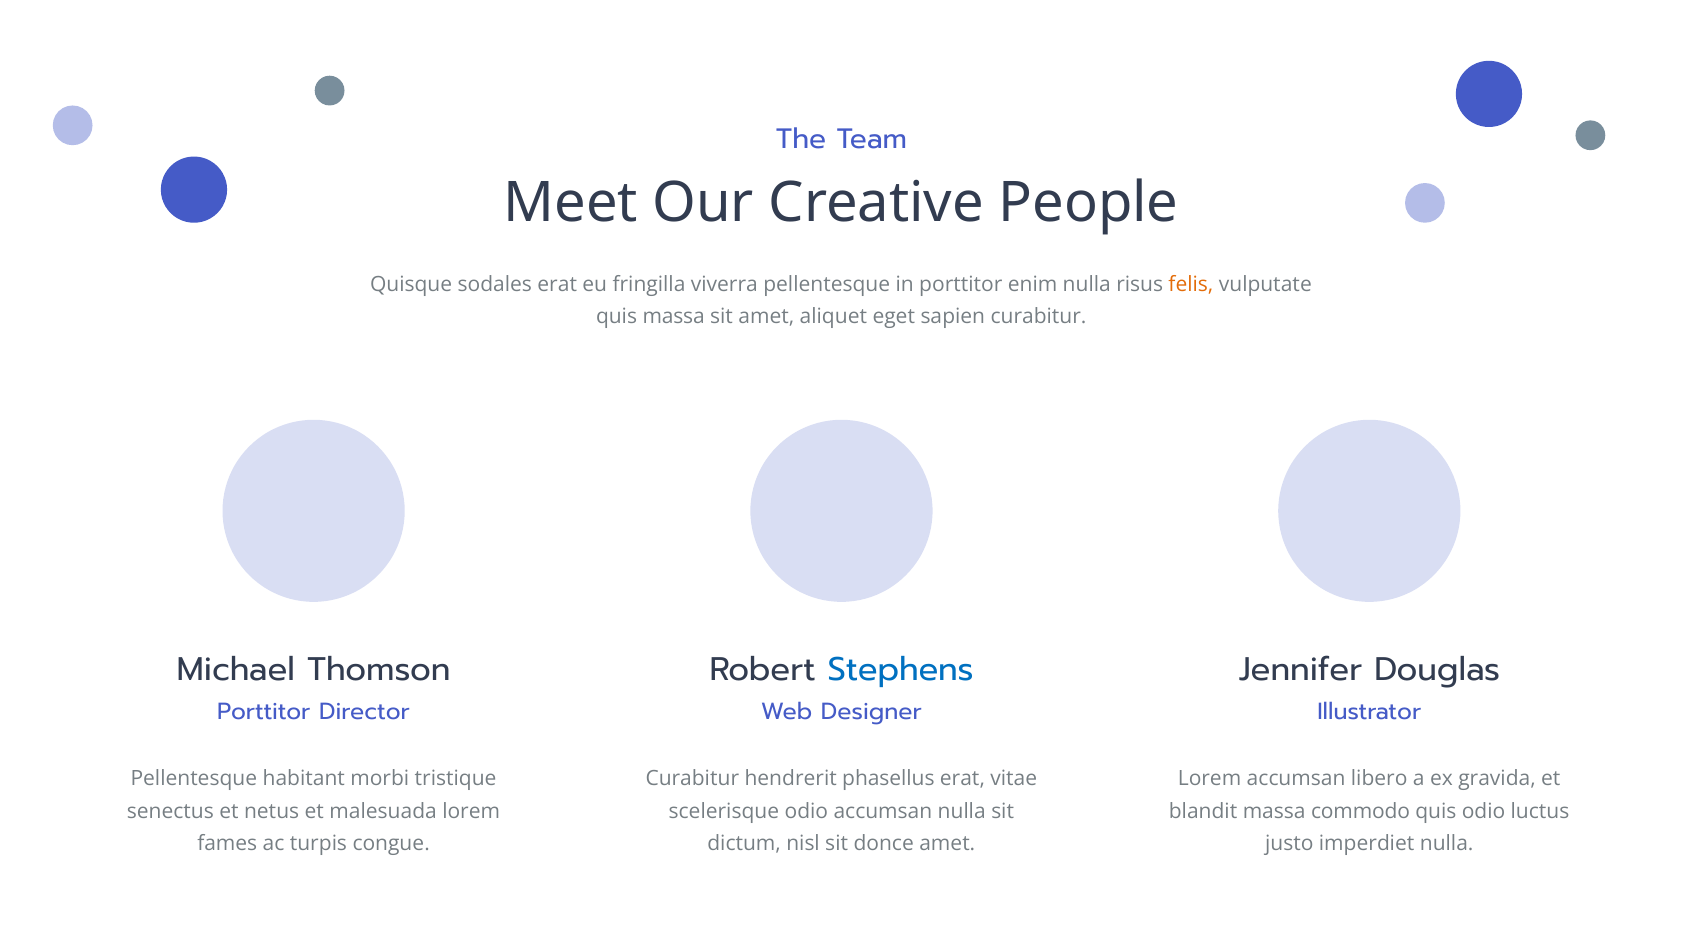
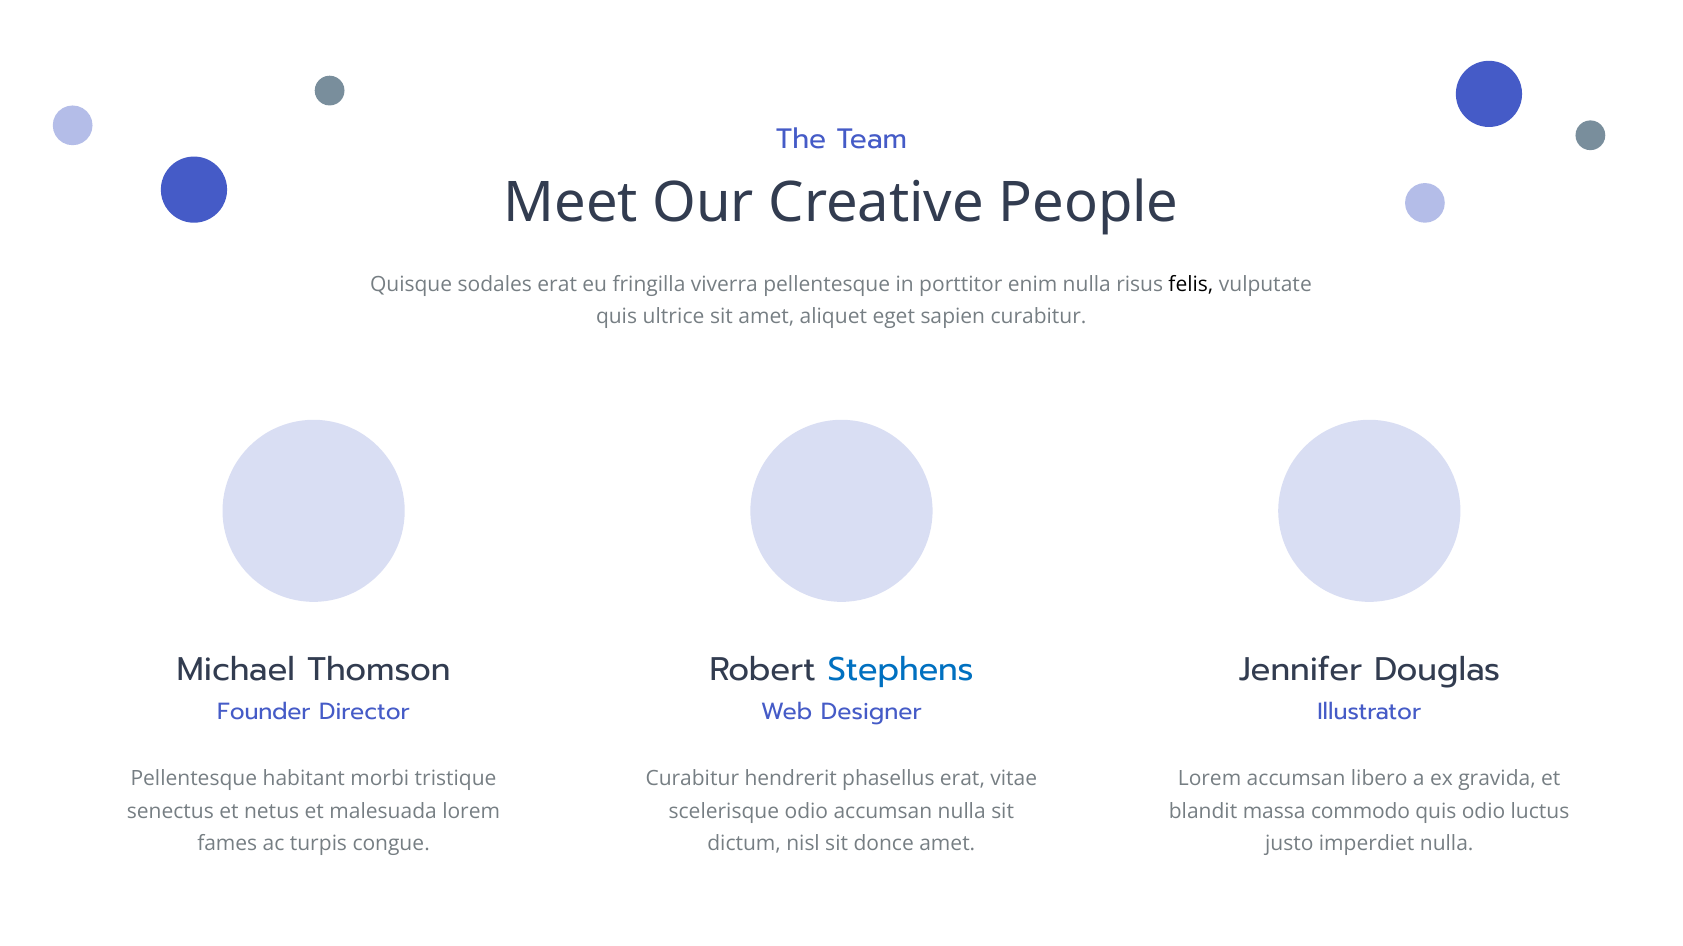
felis colour: orange -> black (1191, 284)
quis massa: massa -> ultrice (674, 317)
Porttitor: Porttitor -> Founder (264, 712)
